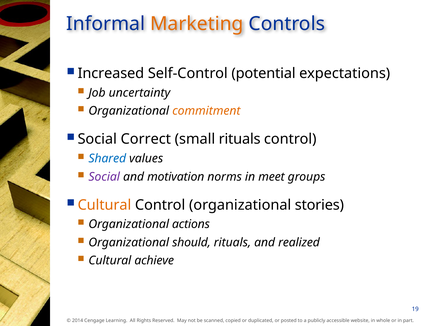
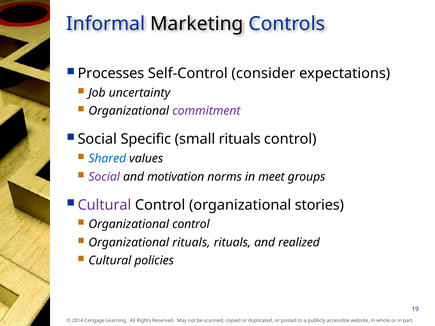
Marketing colour: orange -> black (197, 24)
Increased: Increased -> Processes (111, 74)
potential: potential -> consider (263, 74)
commitment colour: orange -> purple (206, 111)
Correct: Correct -> Specific (146, 139)
Cultural colour: orange -> purple (104, 205)
Organizational actions: actions -> control (191, 224)
Organizational should: should -> rituals (191, 243)
achieve: achieve -> policies (154, 261)
